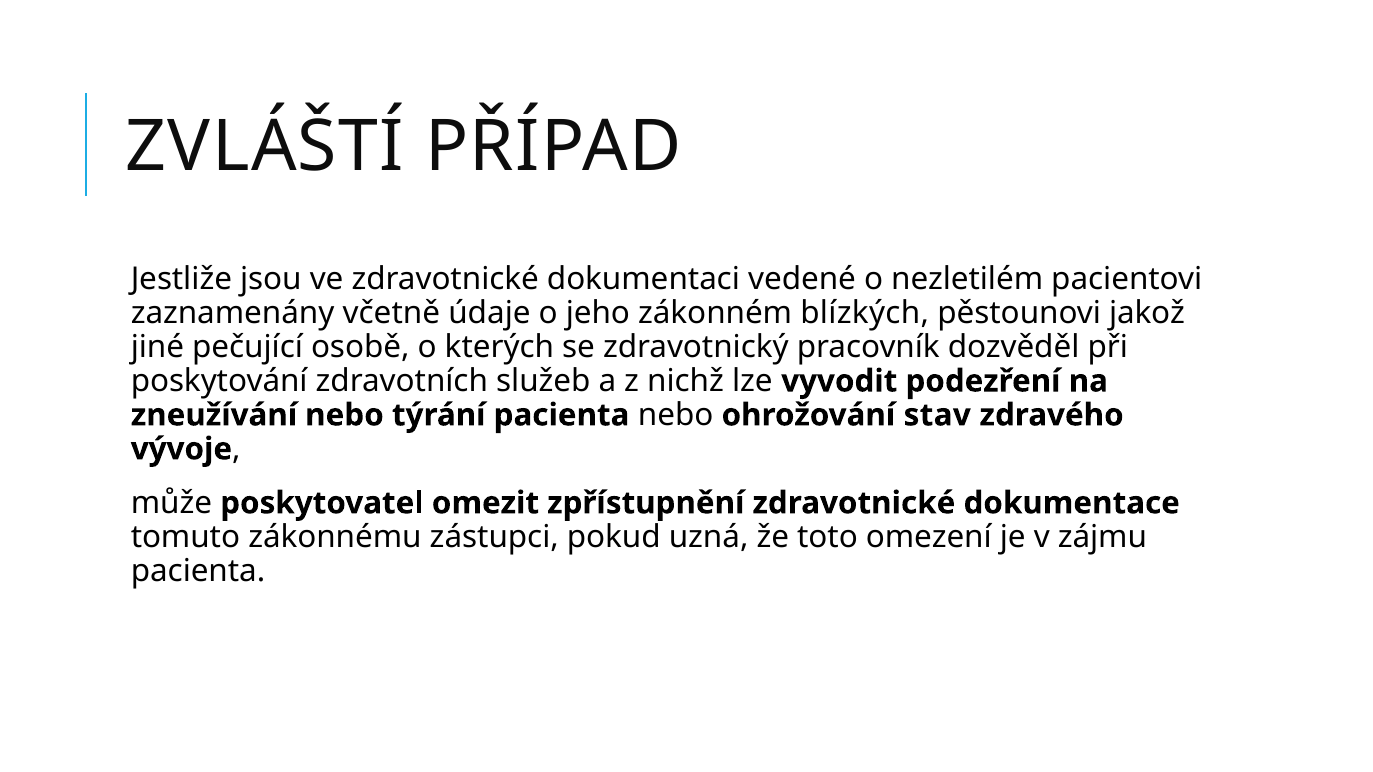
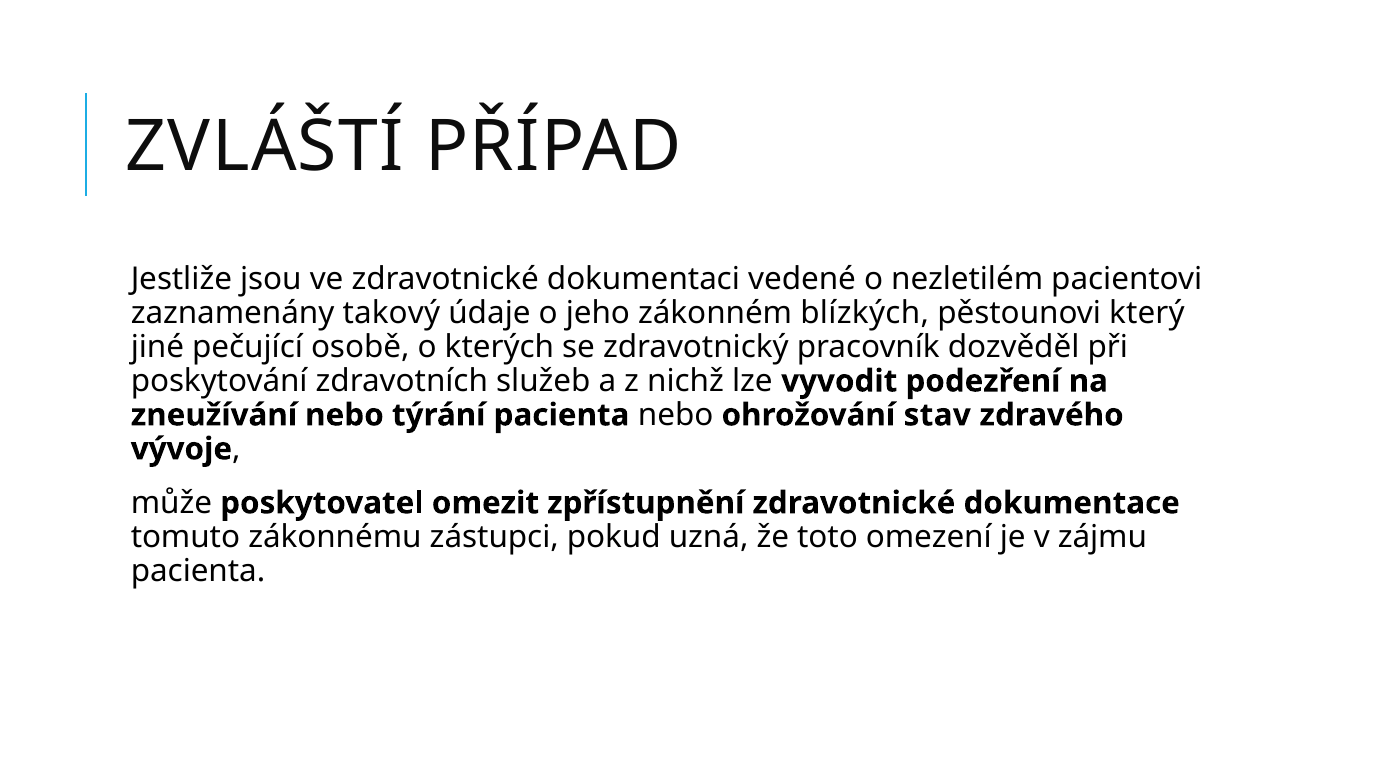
včetně: včetně -> takový (391, 313)
jakož: jakož -> který (1147, 313)
